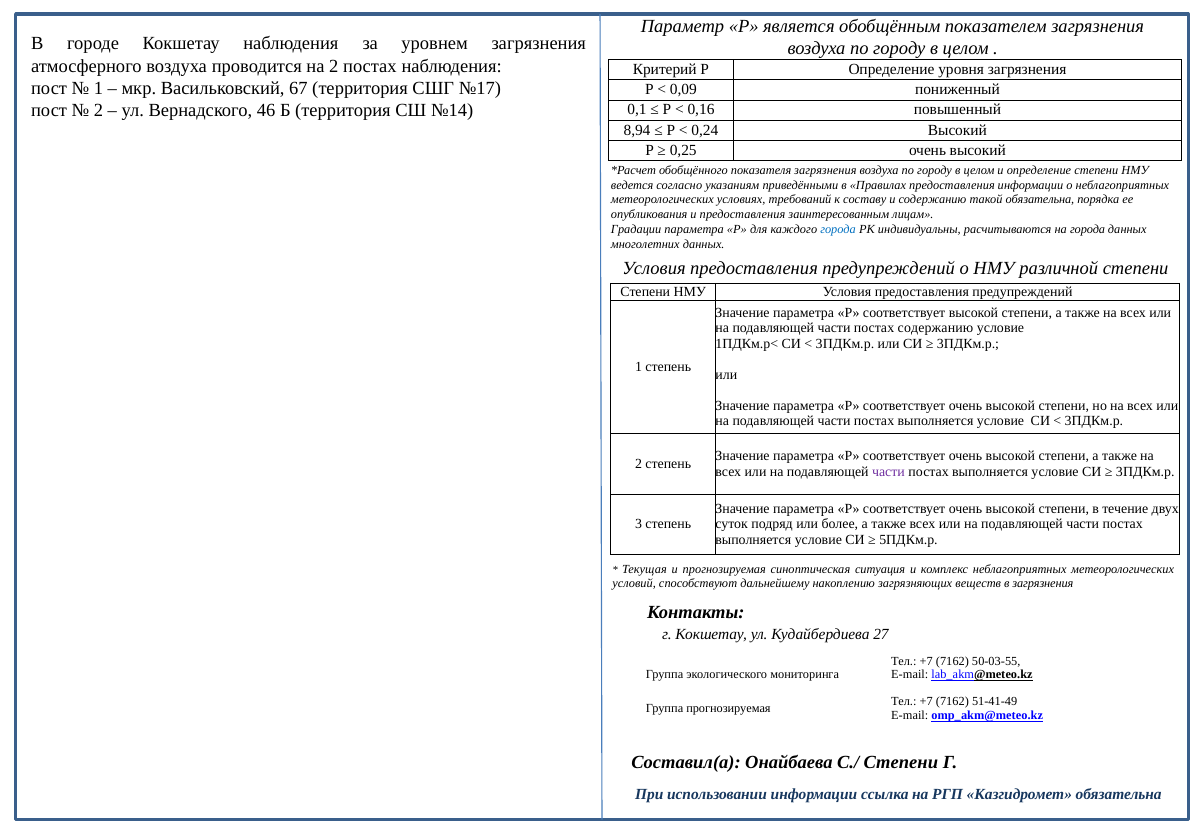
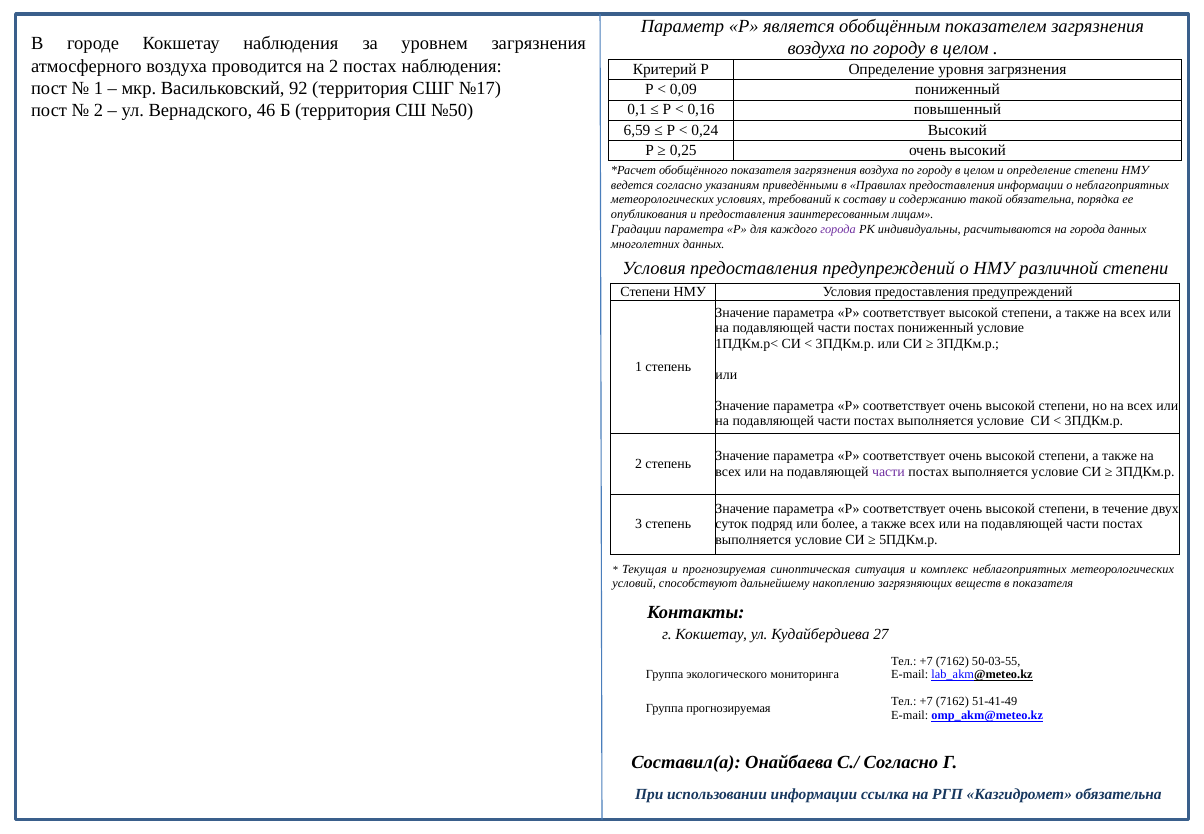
67: 67 -> 92 (298, 88)
№14: №14 -> №50 (452, 111)
8,94: 8,94 -> 6,59 (637, 130)
города colour: blue -> purple (838, 229)
постах содержанию: содержанию -> пониженный (936, 328)
в загрязнения: загрязнения -> показателя (1043, 584)
С./ Степени: Степени -> Согласно (901, 762)
